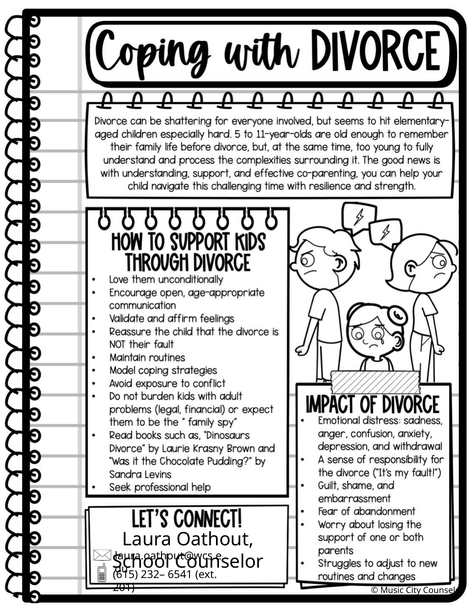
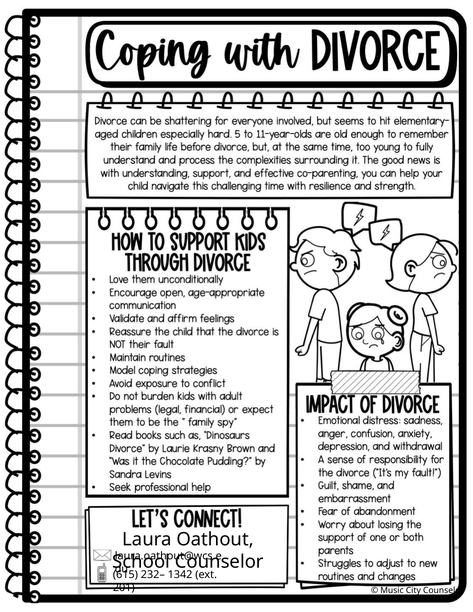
6541: 6541 -> 1342 (180, 575)
